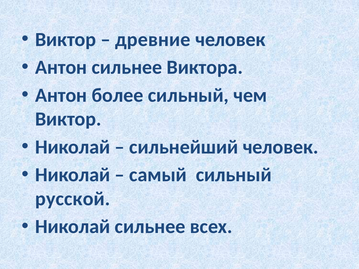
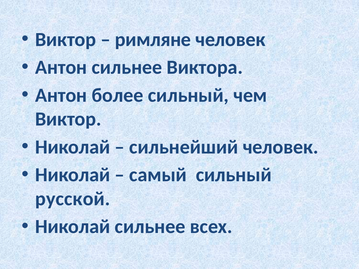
древние: древние -> римляне (153, 40)
